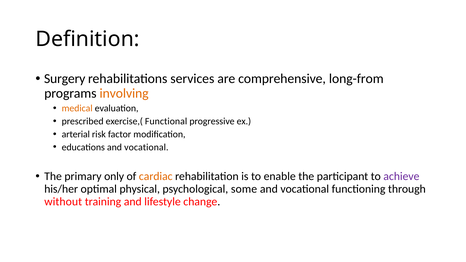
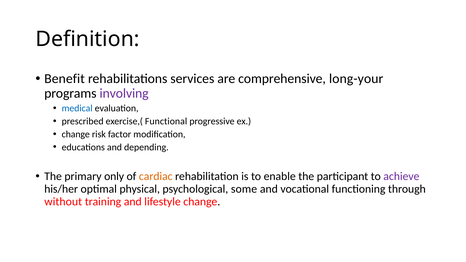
Surgery: Surgery -> Benefit (65, 79)
long-from: long-from -> long-your (356, 79)
involving colour: orange -> purple (124, 93)
medical colour: orange -> blue (77, 108)
arterial: arterial -> change (76, 134)
educations and vocational: vocational -> depending (146, 147)
